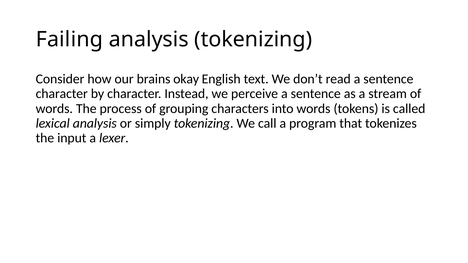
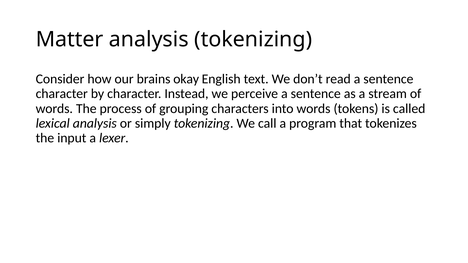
Failing: Failing -> Matter (70, 39)
